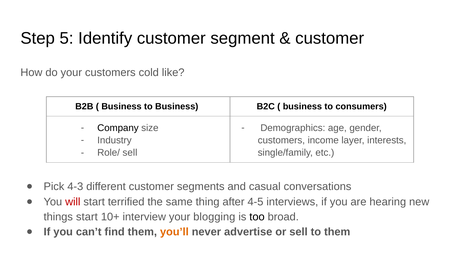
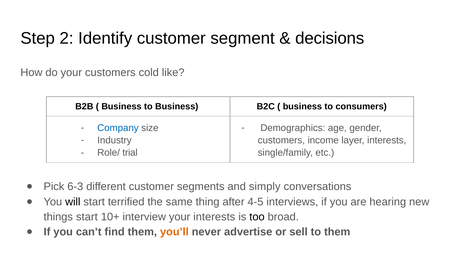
5: 5 -> 2 (67, 38)
customer: customer -> decisions (330, 38)
Company colour: black -> blue (118, 128)
Role/ sell: sell -> trial (130, 153)
4-3: 4-3 -> 6-3 (75, 187)
casual: casual -> simply (265, 187)
will colour: red -> black (73, 202)
your blogging: blogging -> interests (214, 217)
